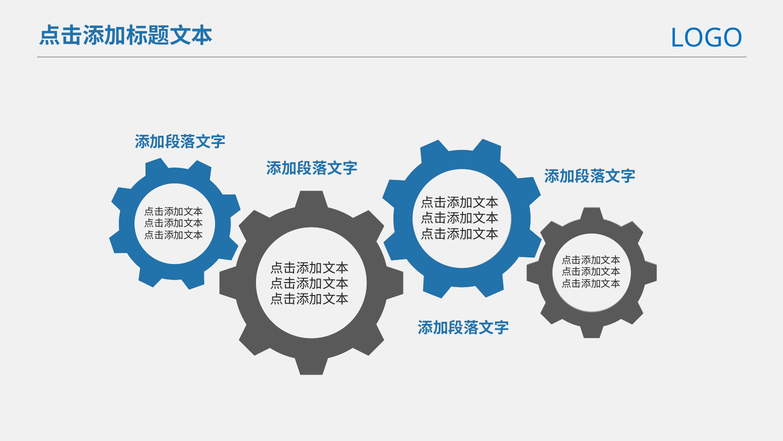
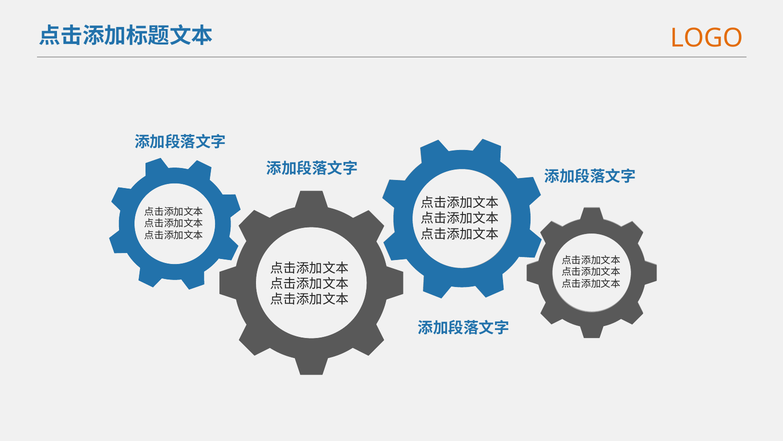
LOGO colour: blue -> orange (707, 38)
